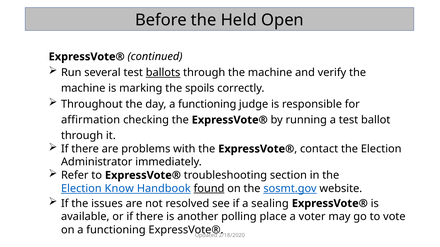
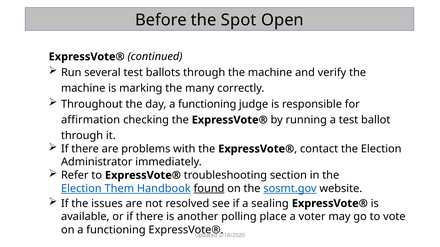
Held: Held -> Spot (239, 20)
ballots underline: present -> none (163, 73)
spoils: spoils -> many (200, 88)
Know: Know -> Them (119, 189)
